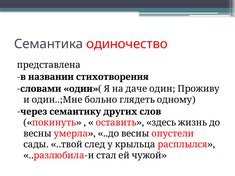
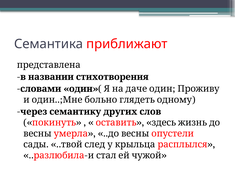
одиночество: одиночество -> приближают (127, 44)
